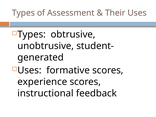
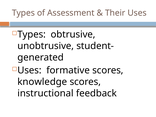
experience: experience -> knowledge (42, 82)
